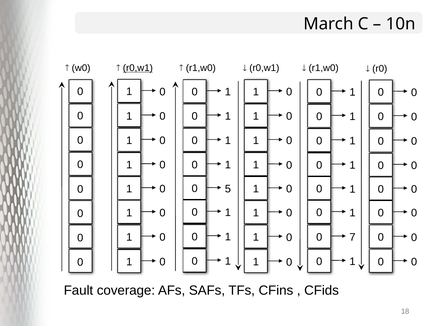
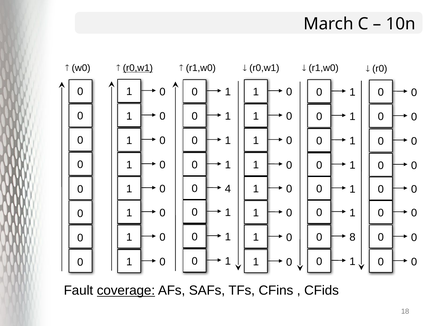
5: 5 -> 4 (228, 189)
7: 7 -> 8 (352, 237)
coverage underline: none -> present (126, 291)
